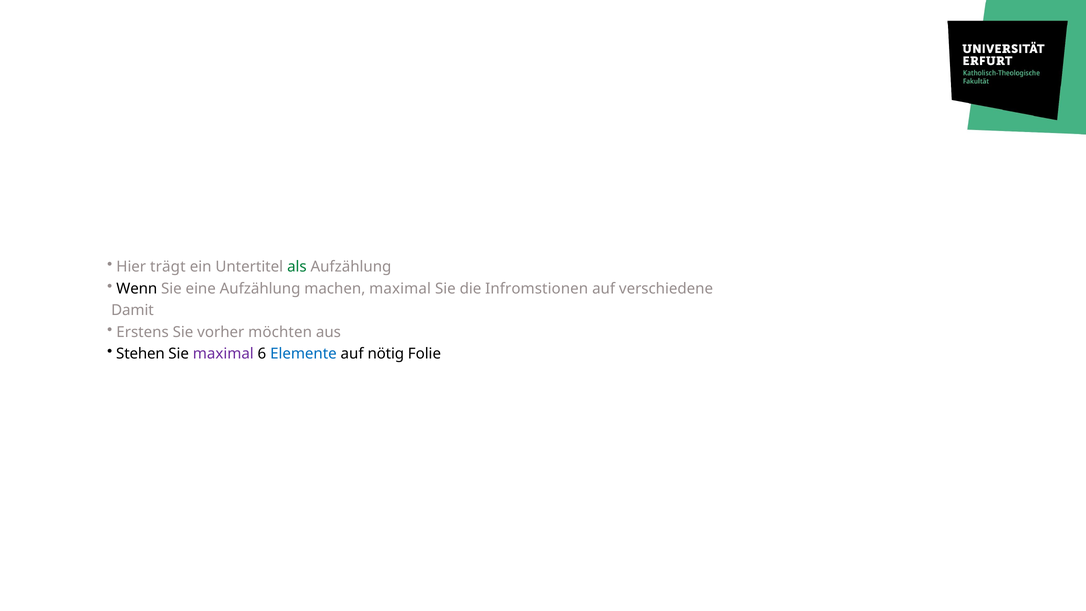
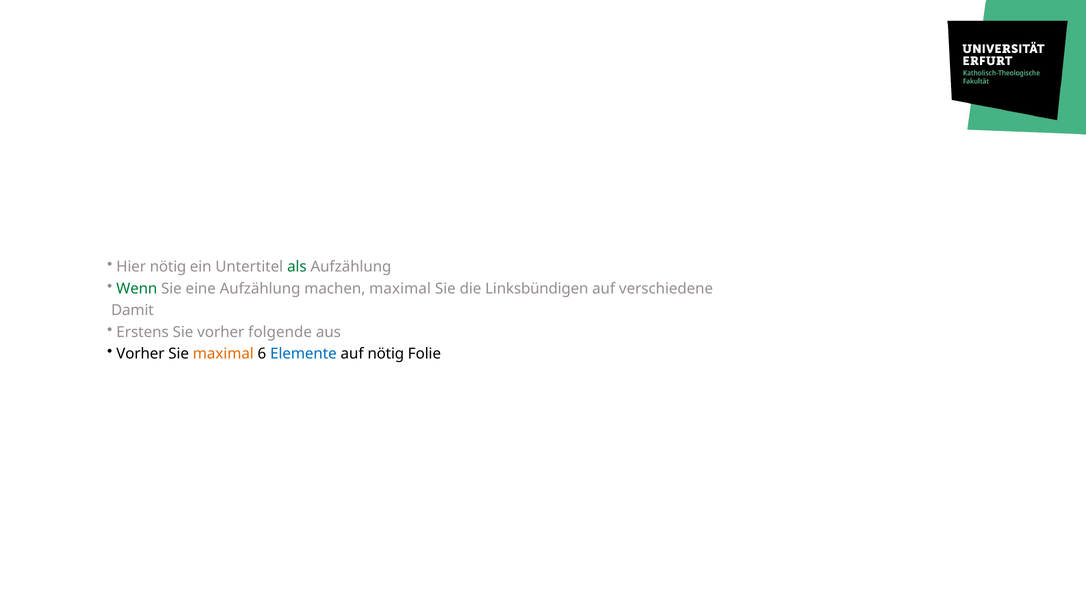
Hier trägt: trägt -> nötig (168, 267)
Wenn colour: black -> green (137, 289)
Infromstionen: Infromstionen -> Linksbündigen (537, 289)
möchten: möchten -> folgende (280, 332)
Stehen: Stehen -> Vorher (140, 354)
maximal colour: purple -> orange (223, 354)
